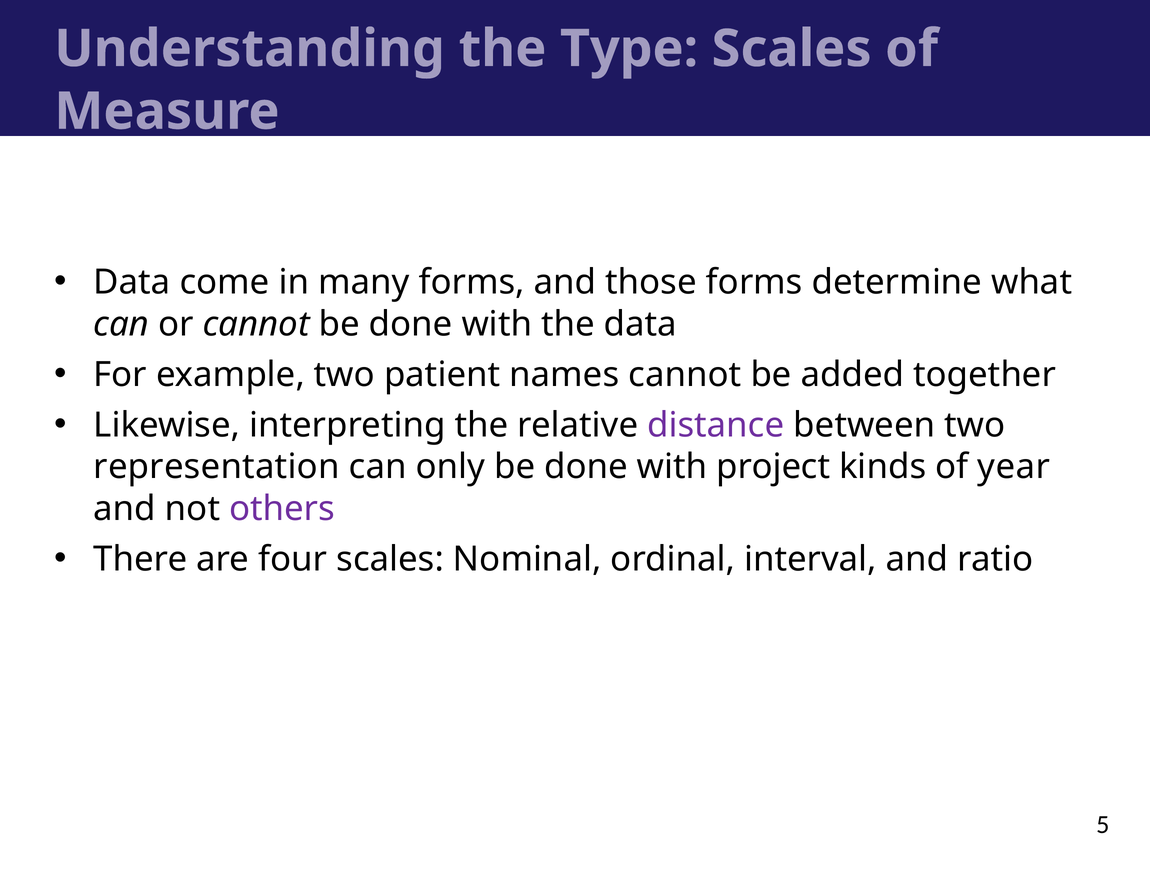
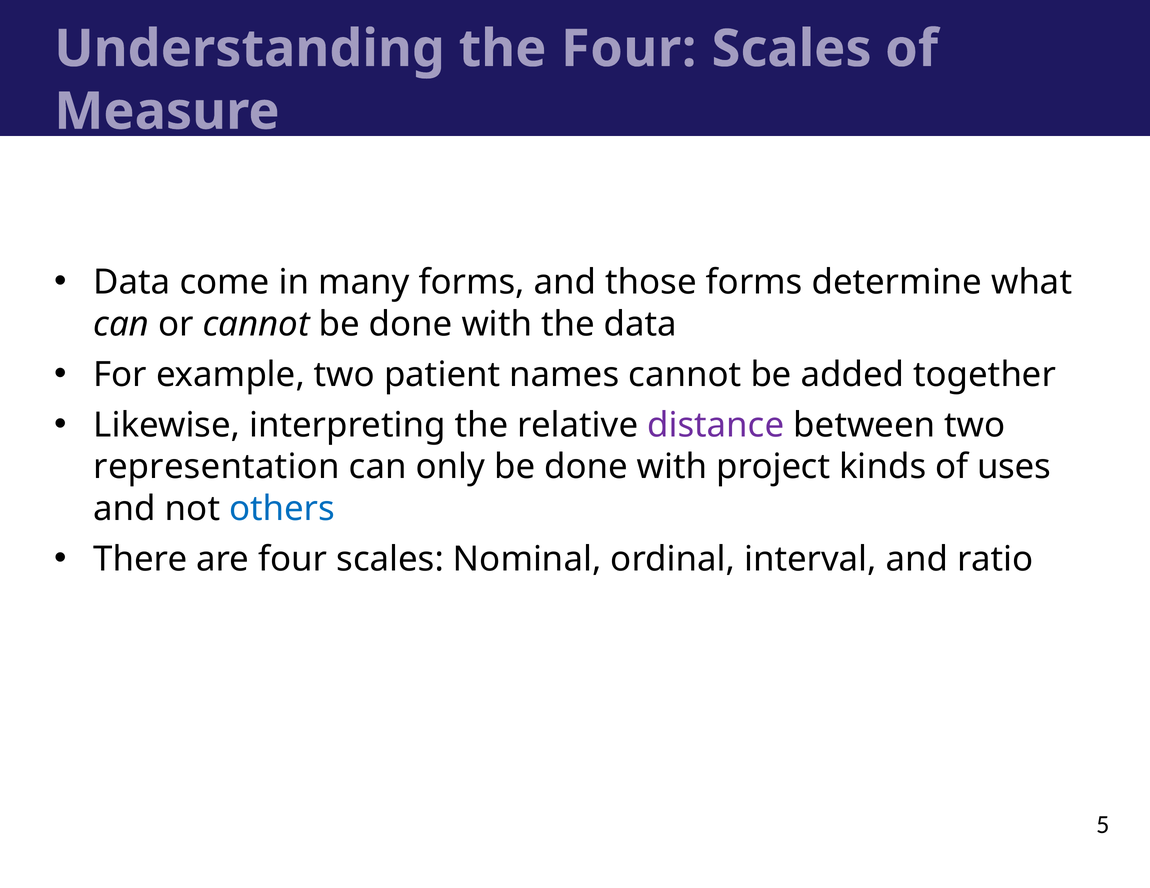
the Type: Type -> Four (629, 49)
year: year -> uses (1014, 467)
others colour: purple -> blue (282, 509)
